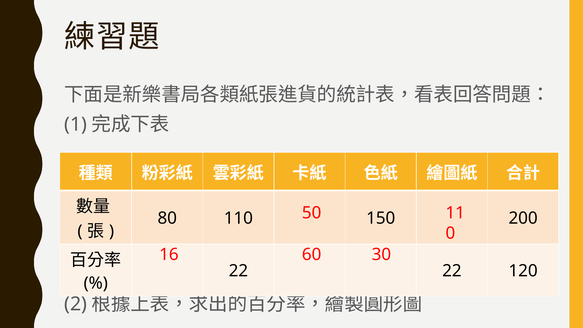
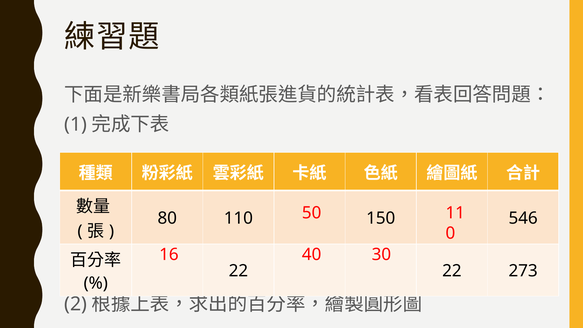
200: 200 -> 546 (523, 218)
60: 60 -> 40 (312, 255)
120: 120 -> 273 (523, 271)
